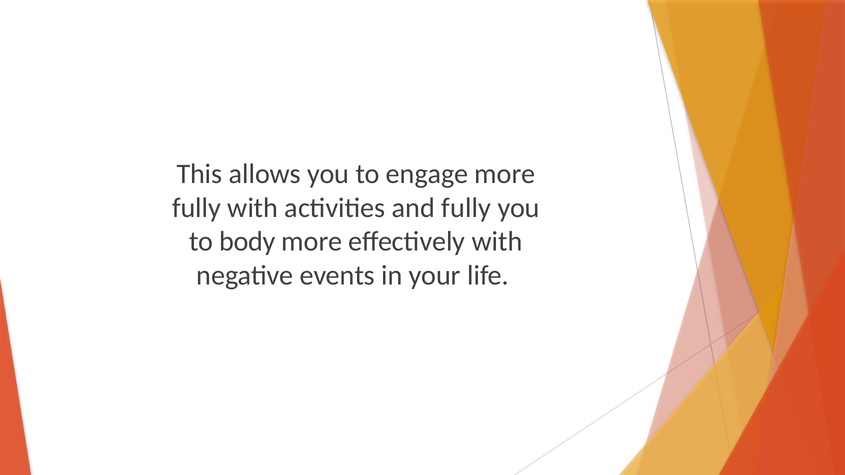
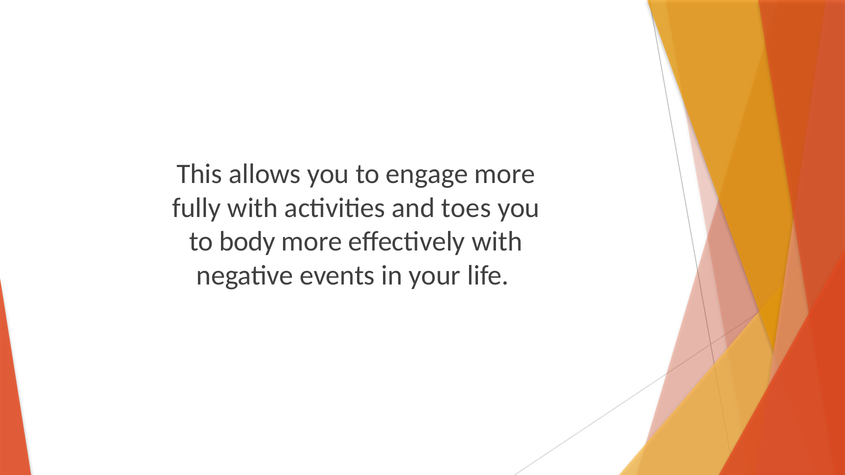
and fully: fully -> toes (466, 208)
